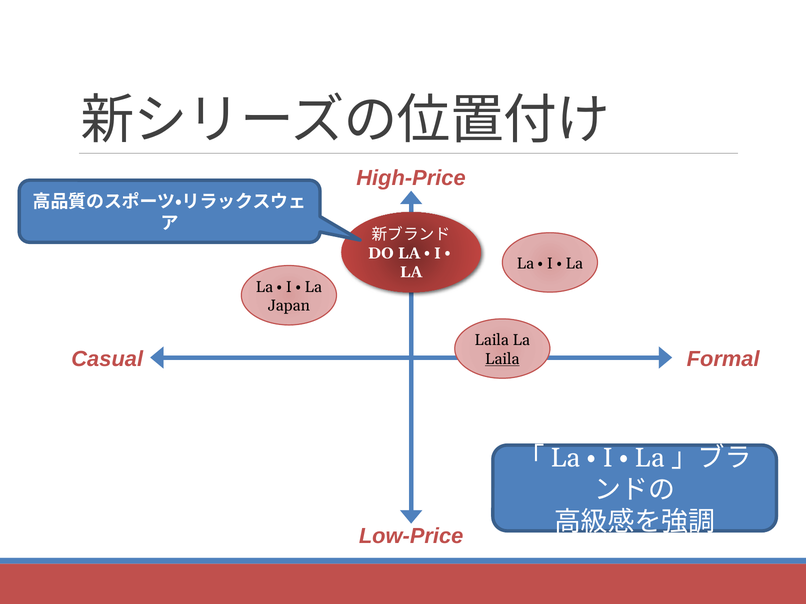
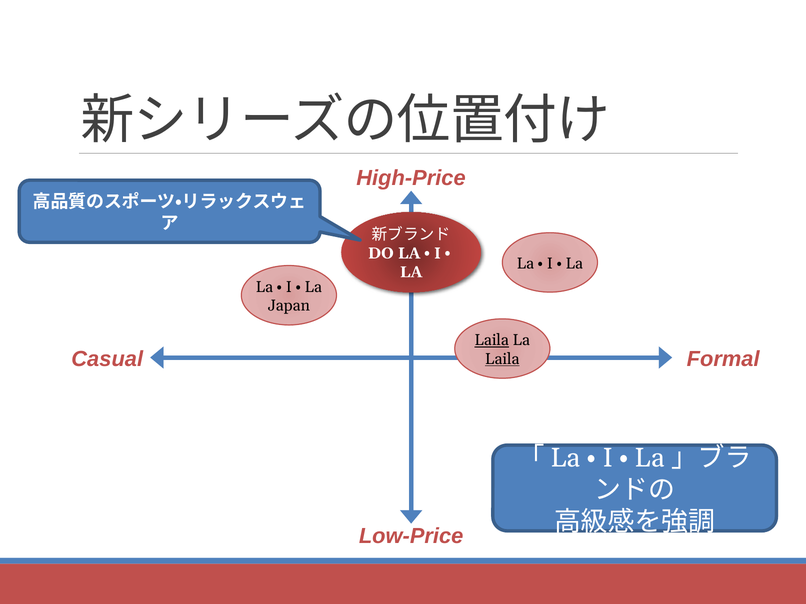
Laila underline: none -> present (492, 341)
